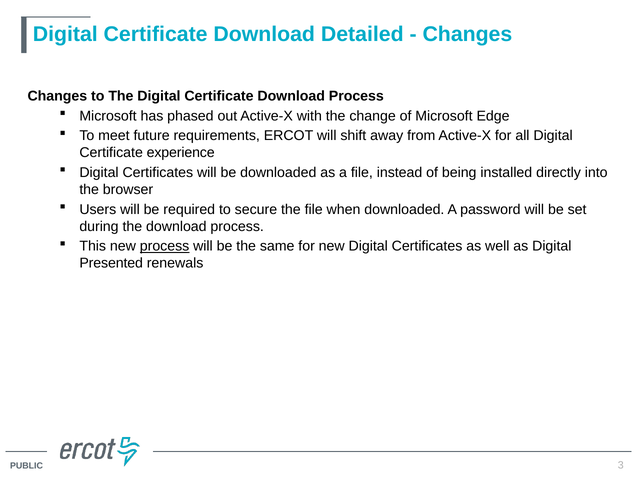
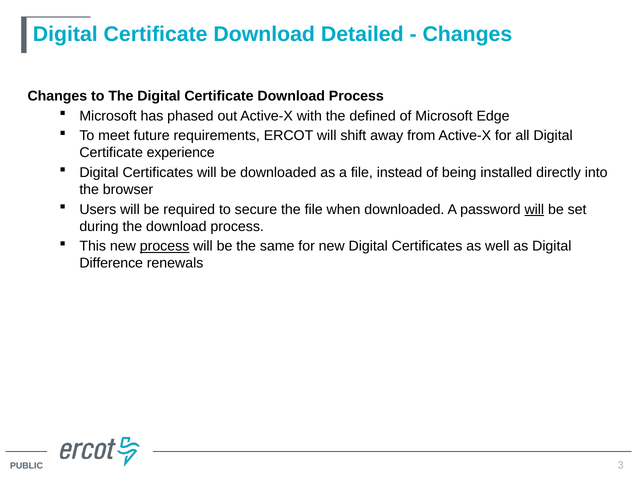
change: change -> defined (373, 116)
will underline: none -> present (534, 210)
Presented: Presented -> Difference (111, 264)
